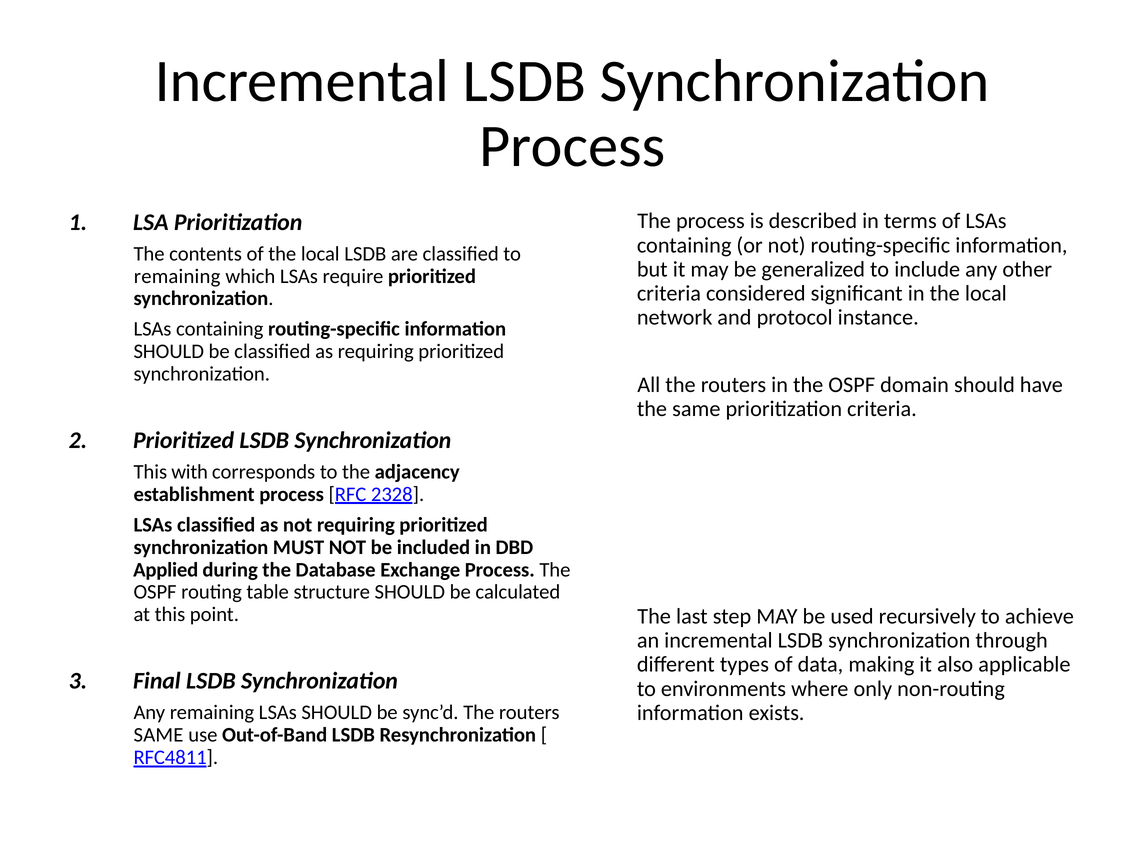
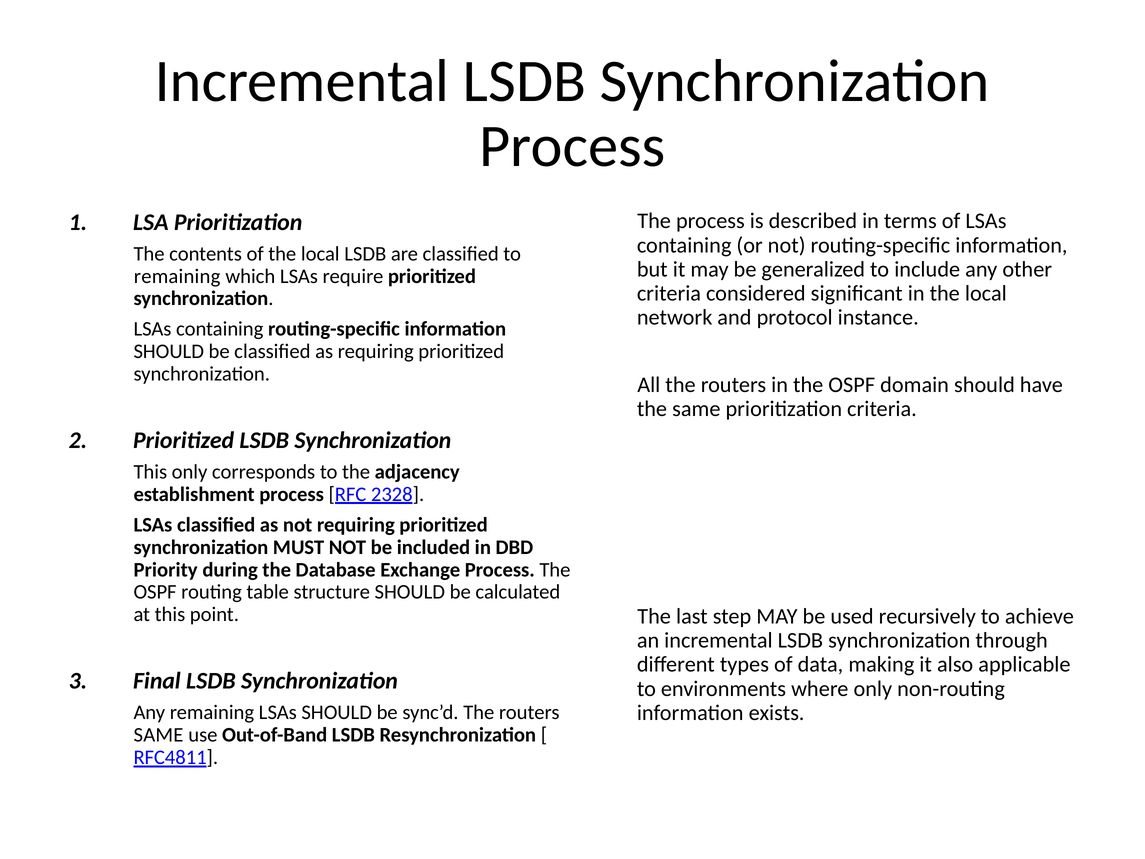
This with: with -> only (190, 472)
Applied: Applied -> Priority (166, 570)
